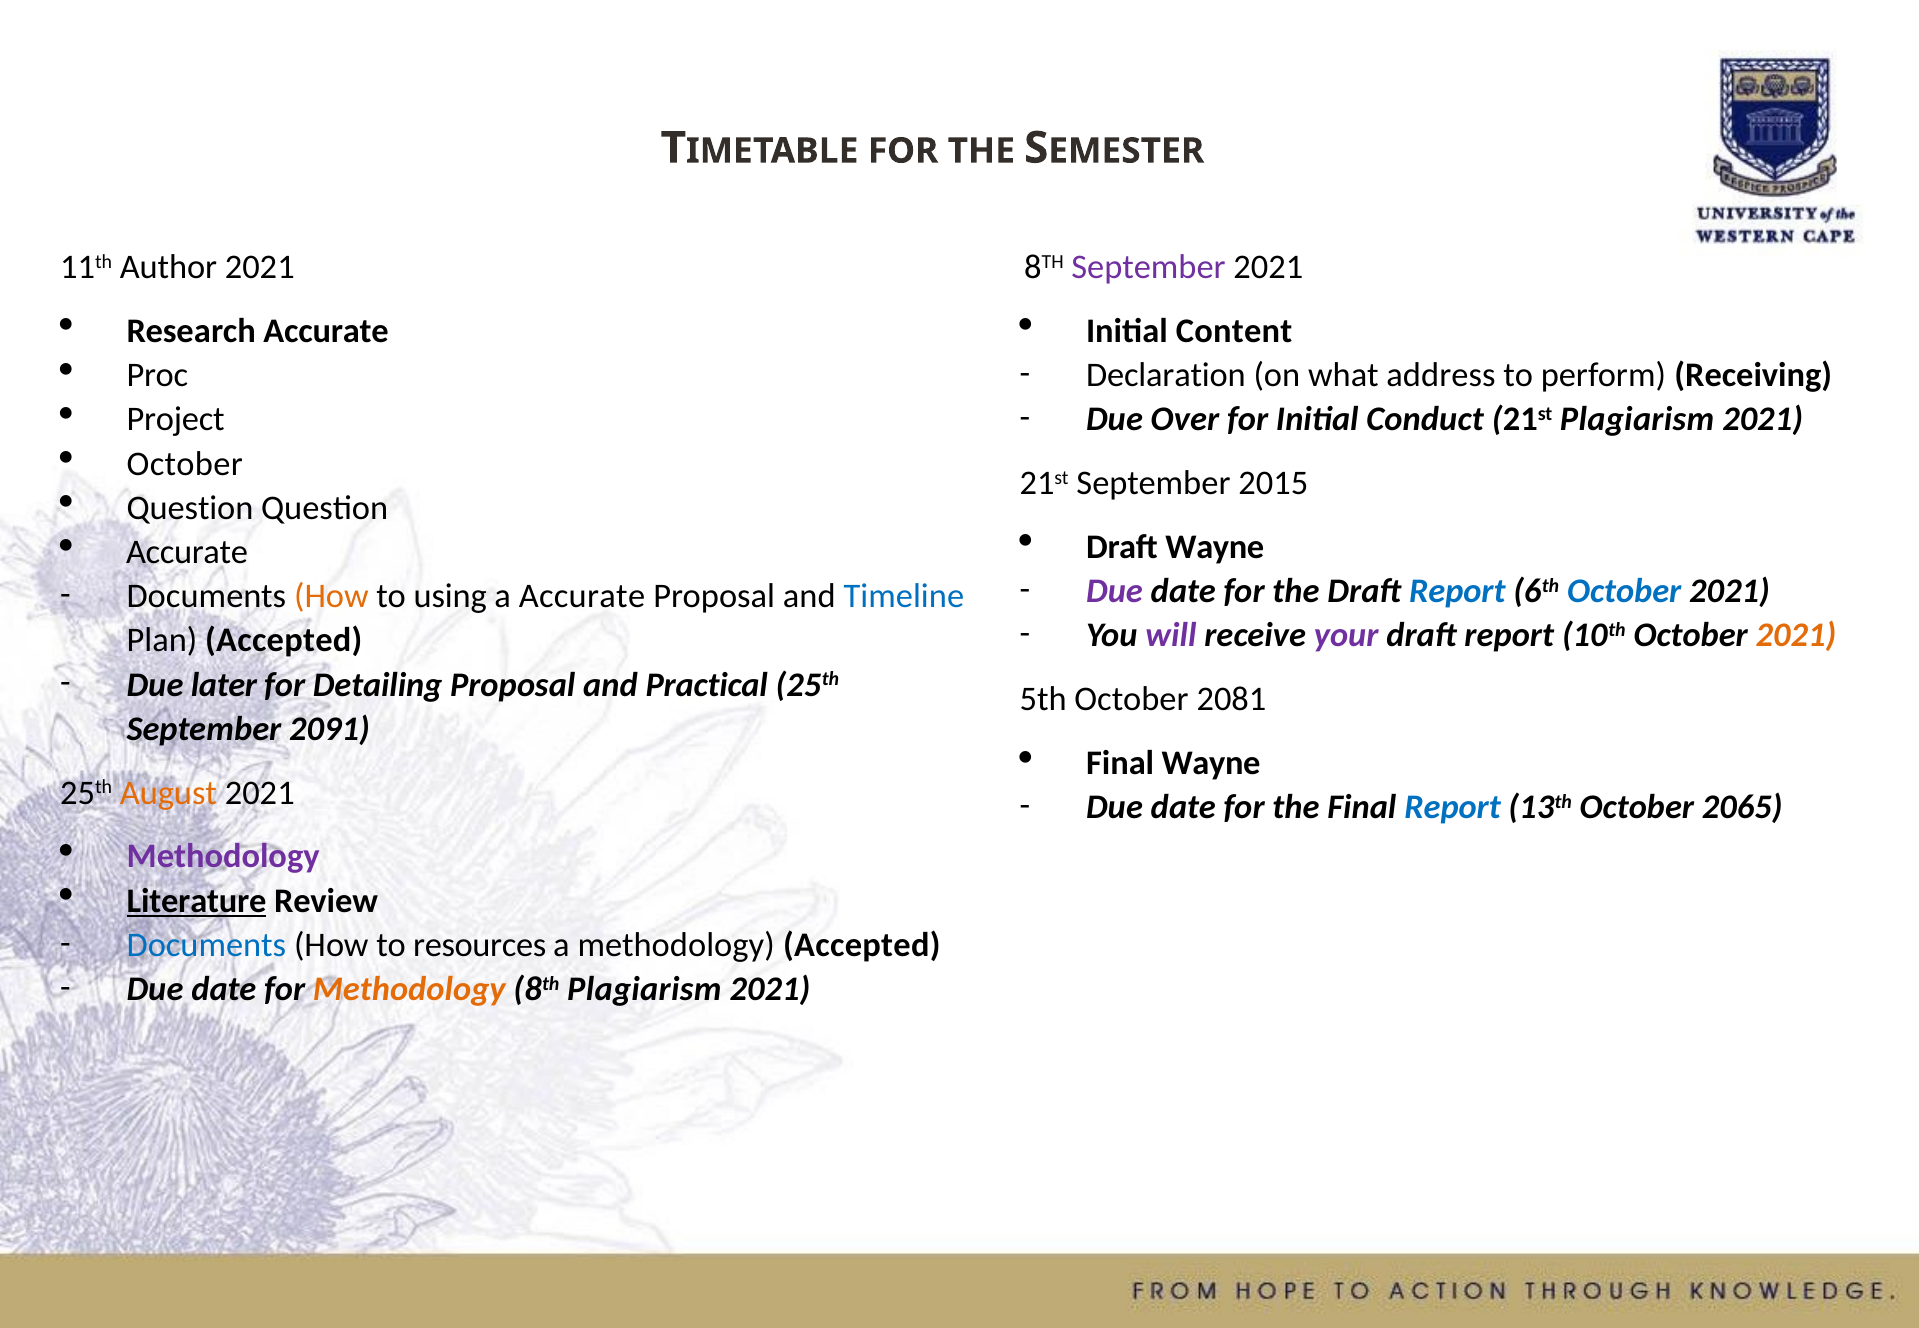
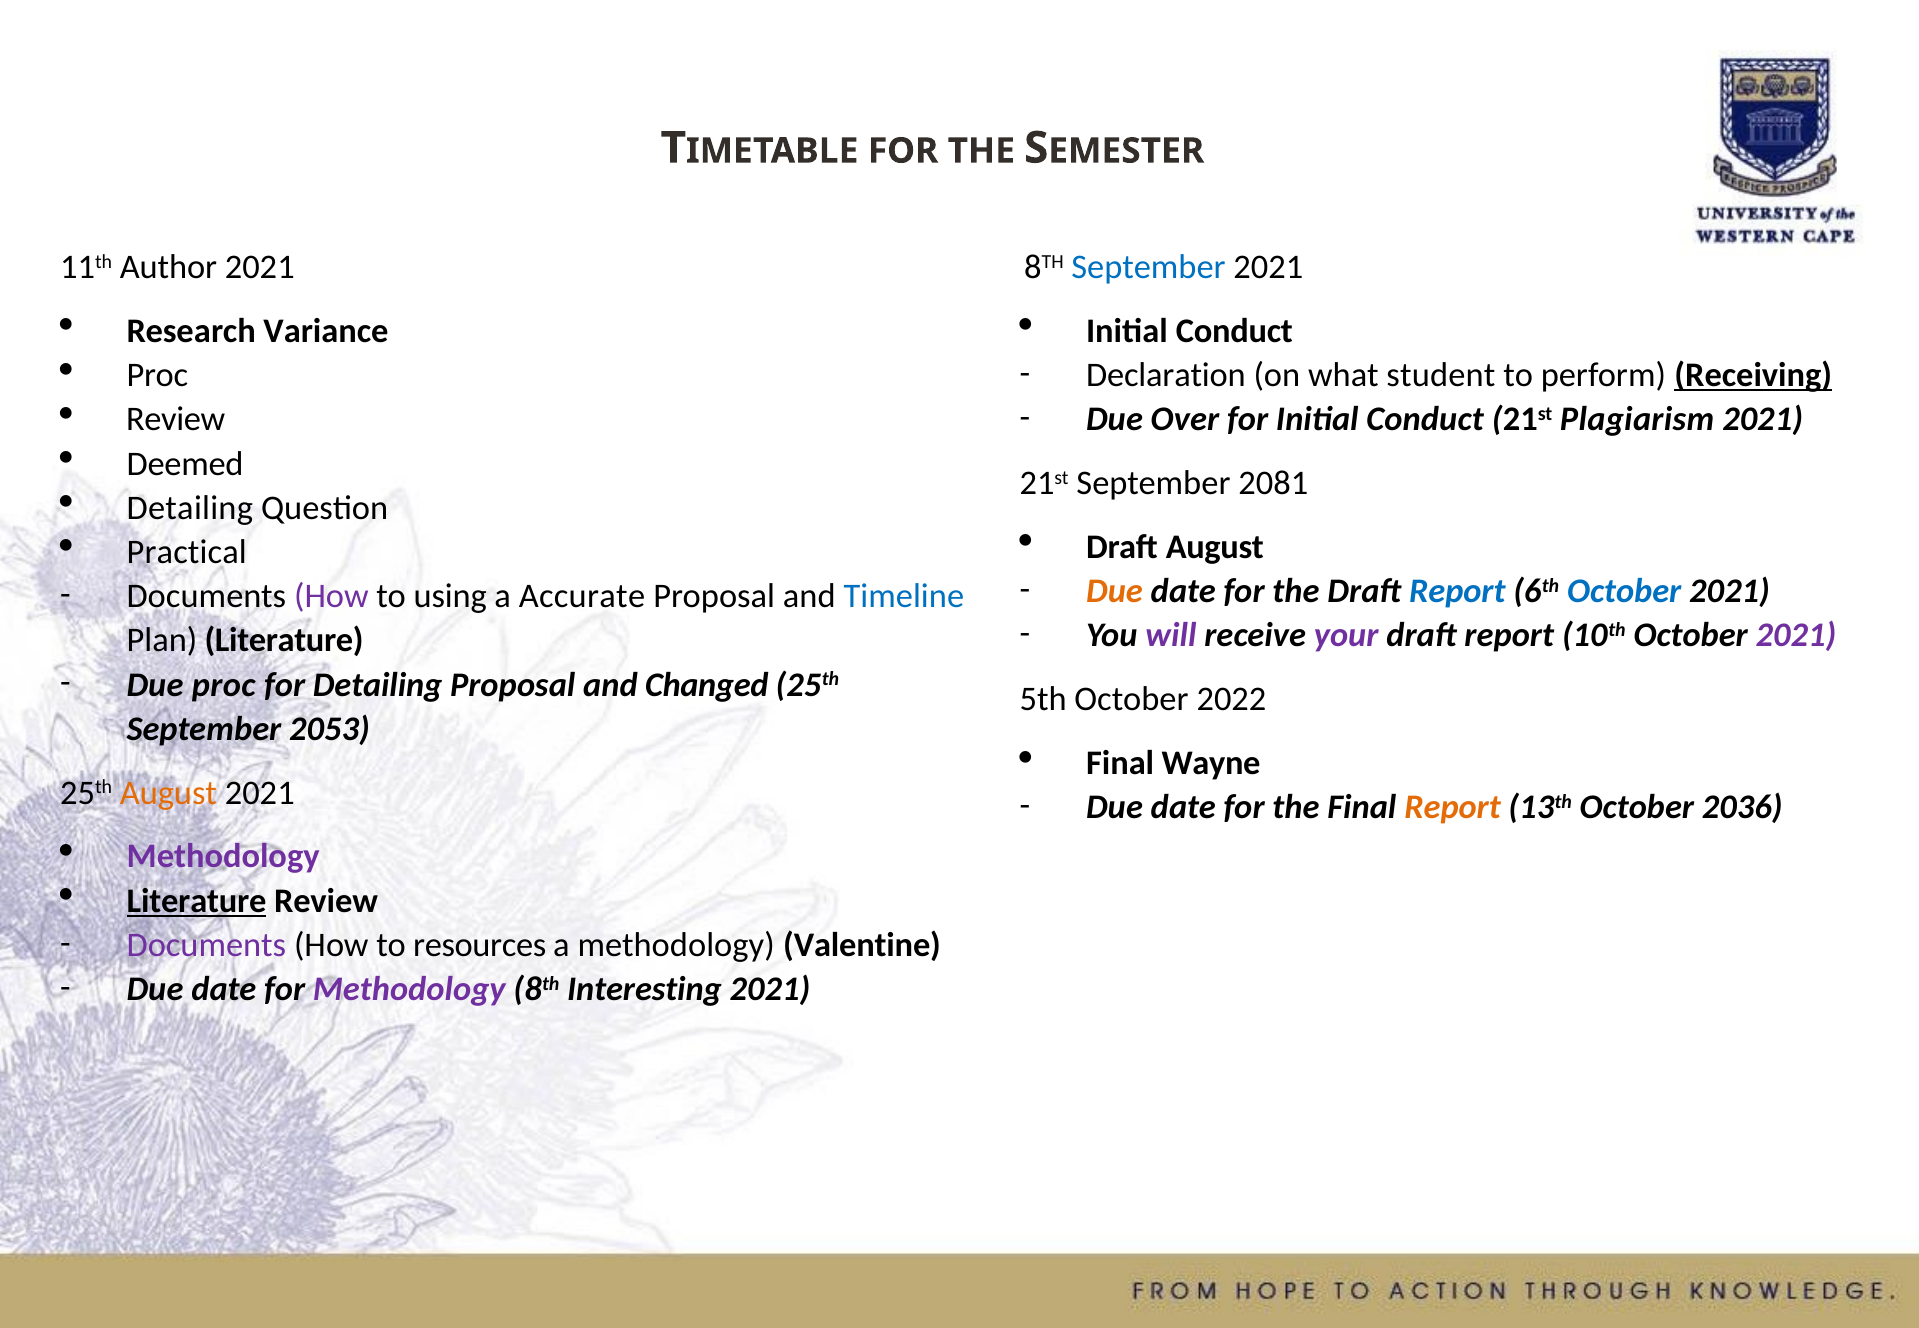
September colour: purple -> blue (1149, 267)
Research Accurate: Accurate -> Variance (326, 331)
Content: Content -> Conduct (1234, 331)
address: address -> student (1441, 375)
Receiving underline: none -> present (1753, 375)
Project: Project -> Review (176, 420)
October: October -> Deemed (185, 464)
2015: 2015 -> 2081 (1273, 484)
Question: Question -> Detailing (190, 508)
Draft Wayne: Wayne -> August (1215, 547)
Accurate: Accurate -> Practical (187, 552)
Due colour: purple -> orange (1115, 592)
How colour: orange -> purple (331, 597)
2021 colour: orange -> purple (1796, 636)
Plan Accepted: Accepted -> Literature (284, 641)
Due later: later -> proc (224, 685)
Practical: Practical -> Changed (707, 685)
2081: 2081 -> 2022 (1231, 700)
2091: 2091 -> 2053 (329, 729)
Report colour: blue -> orange (1453, 808)
2065: 2065 -> 2036 (1742, 808)
Documents colour: blue -> purple (206, 945)
methodology Accepted: Accepted -> Valentine (862, 945)
Methodology colour: orange -> purple (409, 990)
8th Plagiarism: Plagiarism -> Interesting (644, 990)
